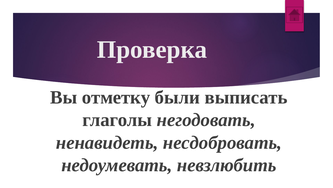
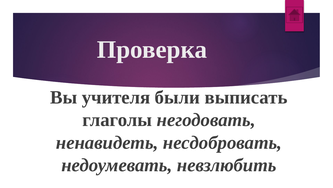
отметку: отметку -> учителя (116, 97)
